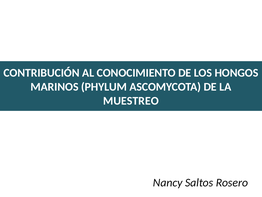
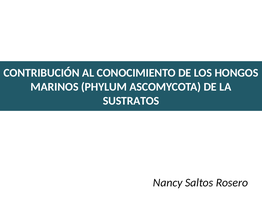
MUESTREO: MUESTREO -> SUSTRATOS (131, 101)
